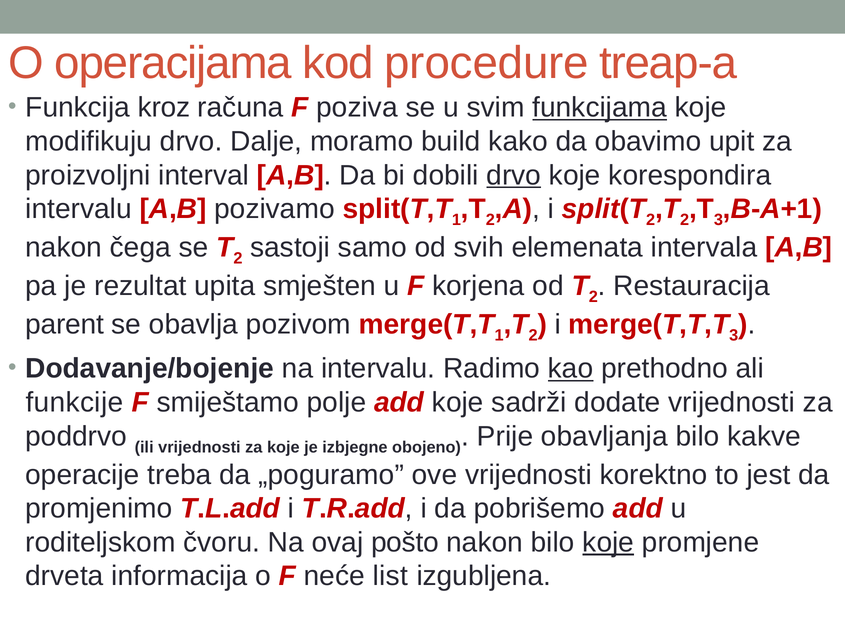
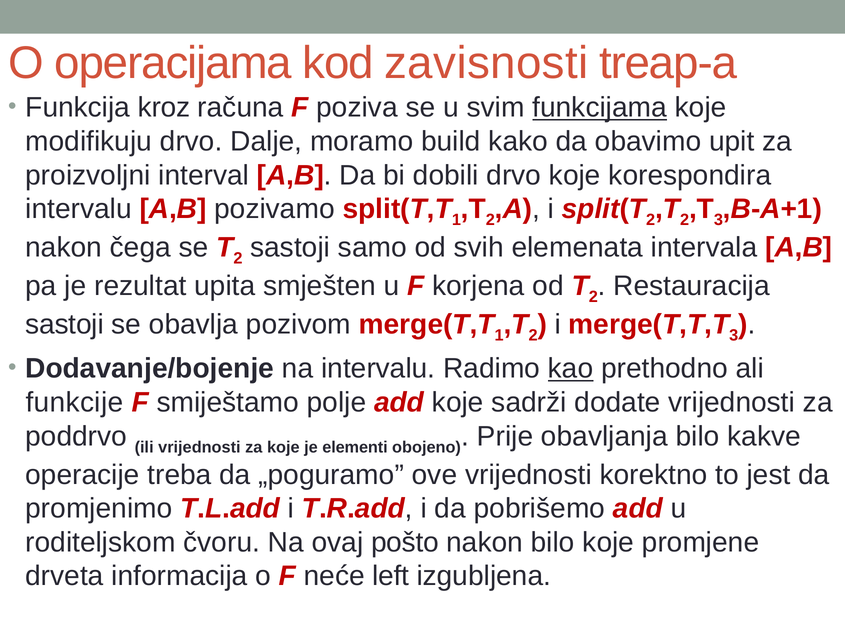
procedure: procedure -> zavisnosti (486, 63)
drvo underline: present -> none (514, 175)
parent: parent -> sastoji (65, 324)
izbjegne: izbjegne -> elementi (355, 447)
koje underline: present -> none (608, 542)
list: list -> left (391, 576)
